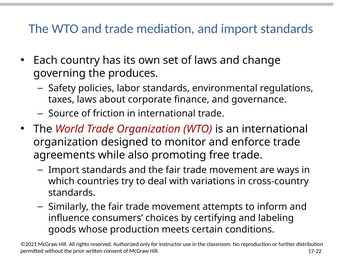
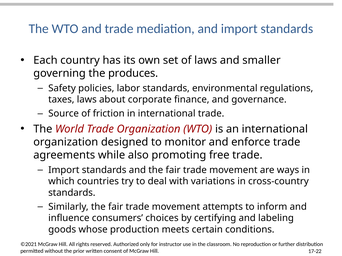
change: change -> smaller (262, 60)
